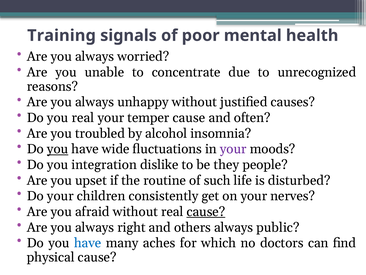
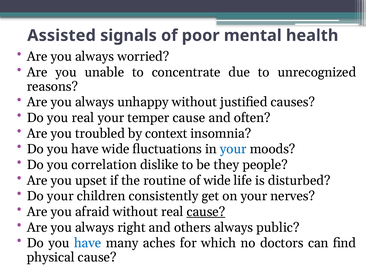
Training: Training -> Assisted (62, 35)
alcohol: alcohol -> context (166, 133)
you underline: present -> none (58, 149)
your colour: purple -> blue (233, 149)
integration: integration -> correlation (104, 164)
of such: such -> wide (217, 180)
